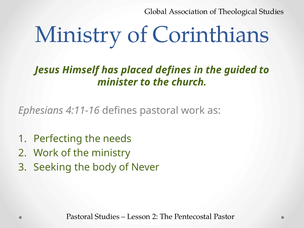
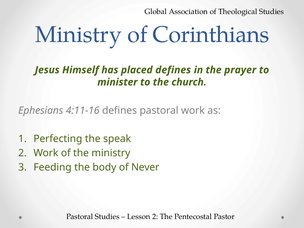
guided: guided -> prayer (240, 70)
needs: needs -> speak (117, 139)
Seeking: Seeking -> Feeding (53, 167)
